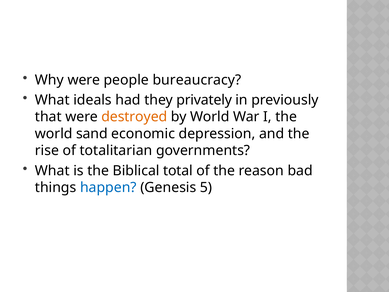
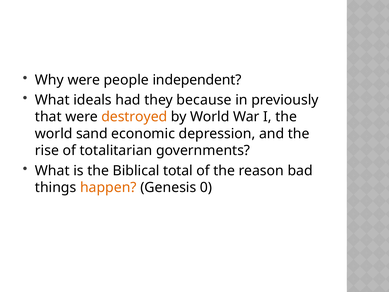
bureaucracy: bureaucracy -> independent (197, 80)
privately: privately -> because (204, 100)
happen colour: blue -> orange (108, 187)
5: 5 -> 0 (206, 187)
